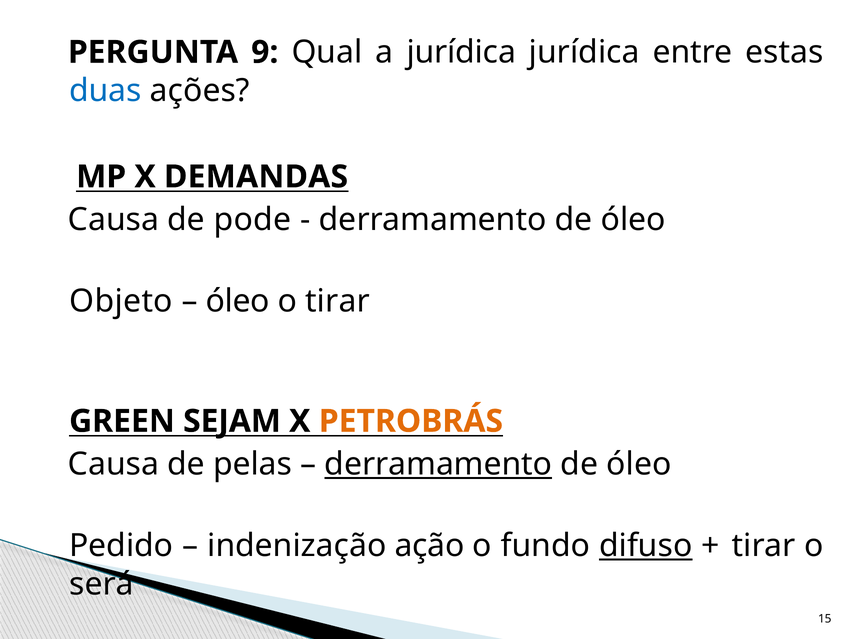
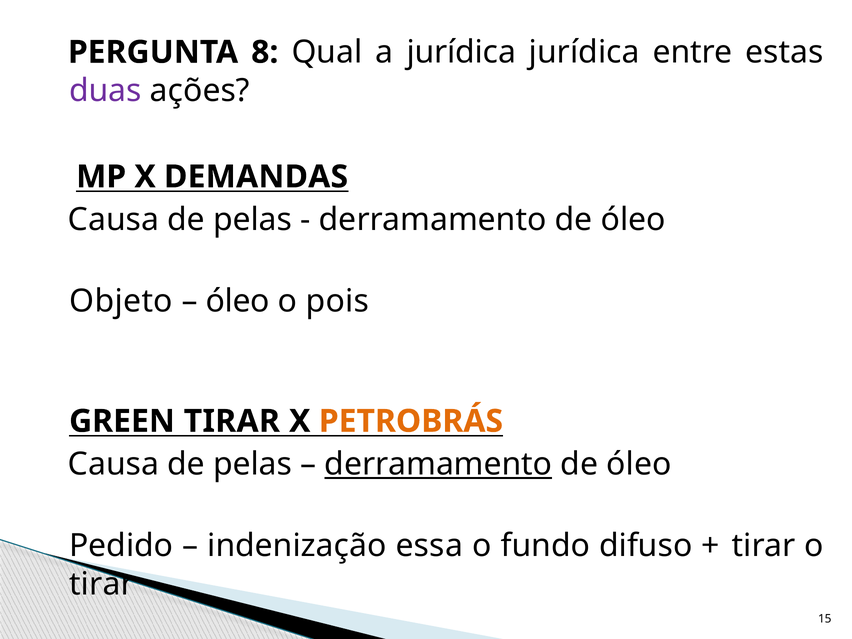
9: 9 -> 8 (265, 52)
duas colour: blue -> purple (105, 91)
pode: pode -> pelas (253, 220)
o tirar: tirar -> pois (338, 301)
GREEN SEJAM: SEJAM -> TIRAR (232, 421)
ação: ação -> essa (429, 546)
difuso underline: present -> none (646, 546)
será: será -> tirar (101, 584)
